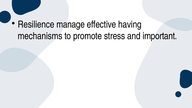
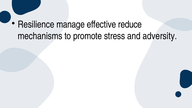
having: having -> reduce (130, 24)
important: important -> adversity (160, 36)
